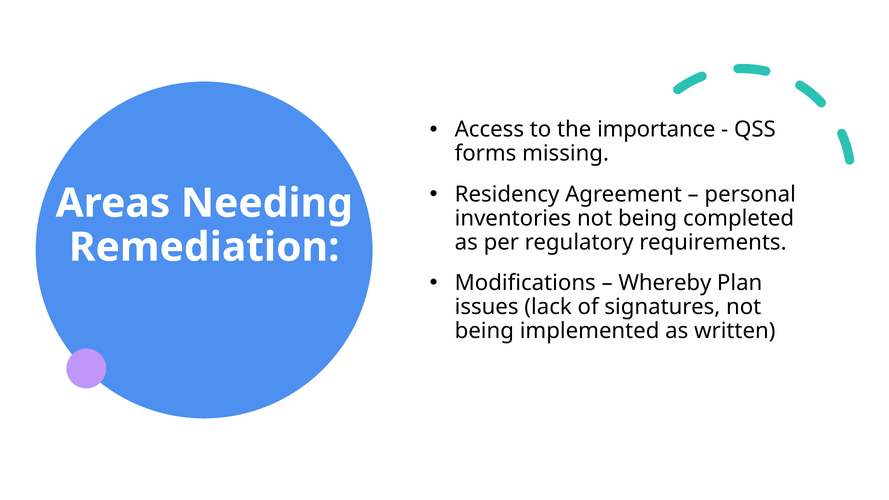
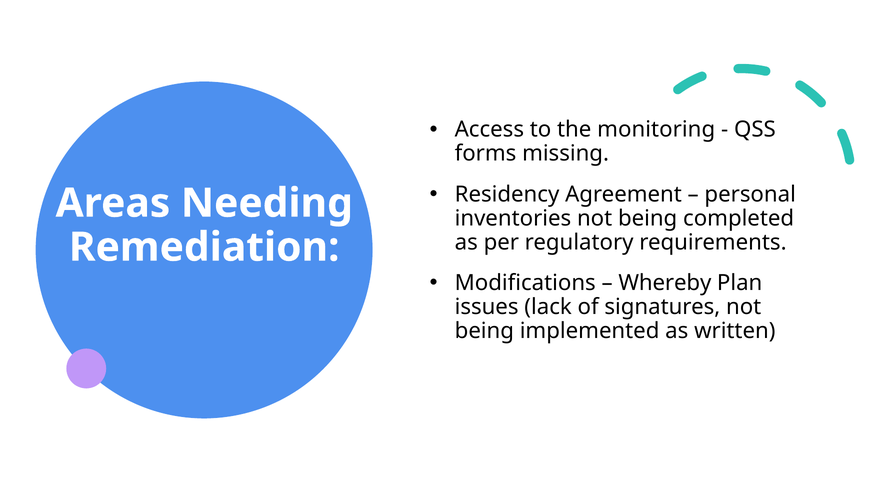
importance: importance -> monitoring (656, 130)
